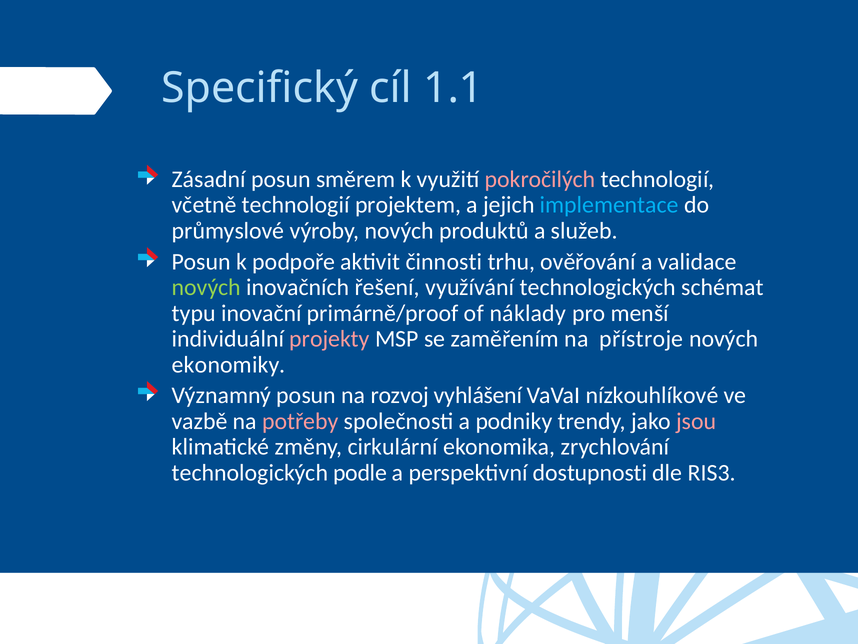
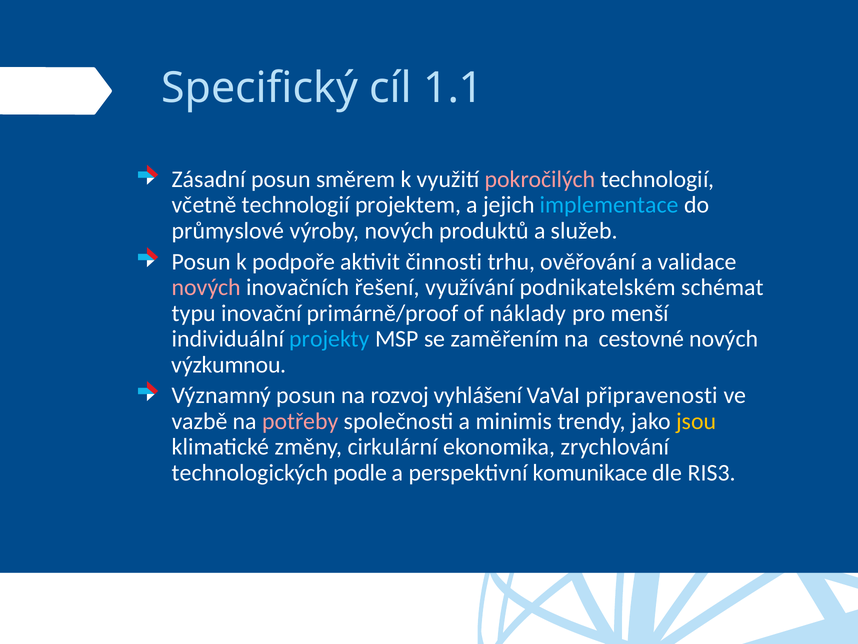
nových colour: light green -> pink (206, 287)
využívání technologických: technologických -> podnikatelském (598, 287)
projekty colour: pink -> light blue (330, 339)
přístroje: přístroje -> cestovné (642, 339)
ekonomiky: ekonomiky -> výzkumnou (229, 364)
nízkouhlíkové: nízkouhlíkové -> připravenosti (652, 395)
podniky: podniky -> minimis (514, 421)
jsou colour: pink -> yellow (696, 421)
dostupnosti: dostupnosti -> komunikace (590, 473)
